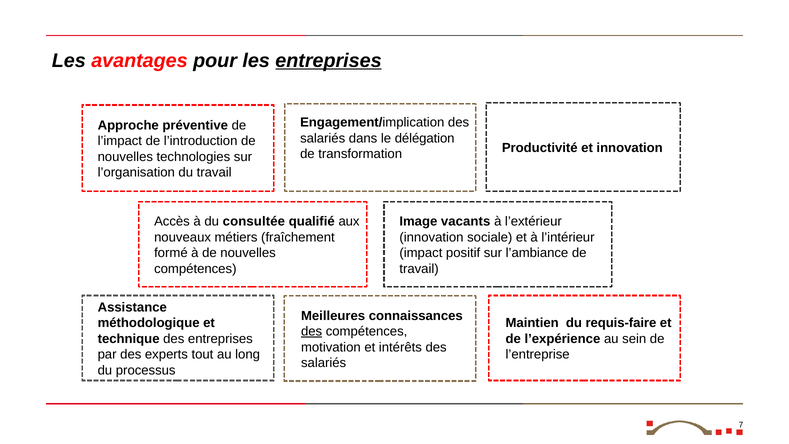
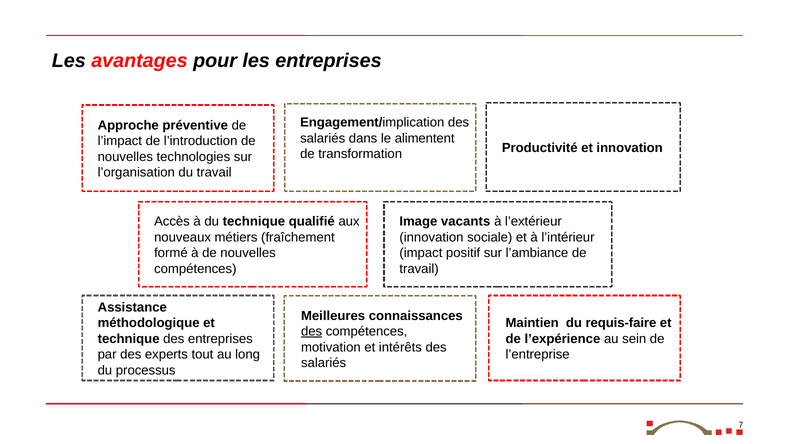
entreprises underline: present -> none (328, 60)
délégation: délégation -> alimentent (425, 138)
du consultée: consultée -> technique (254, 221)
